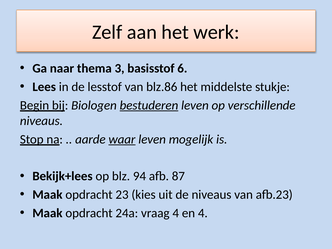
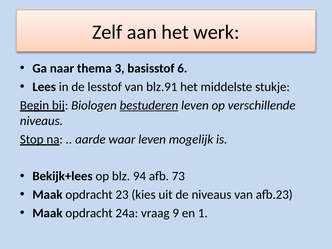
blz.86: blz.86 -> blz.91 (162, 87)
waar underline: present -> none (122, 139)
87: 87 -> 73 (178, 176)
vraag 4: 4 -> 9 (176, 213)
en 4: 4 -> 1 (203, 213)
